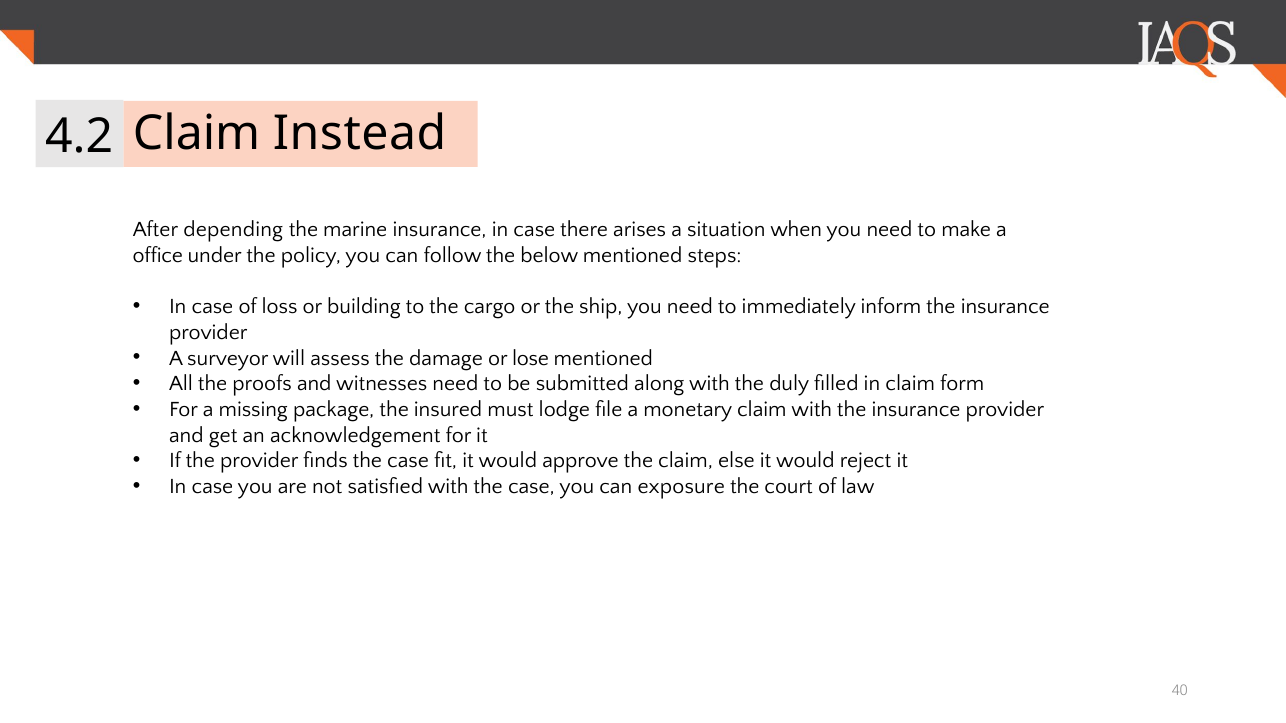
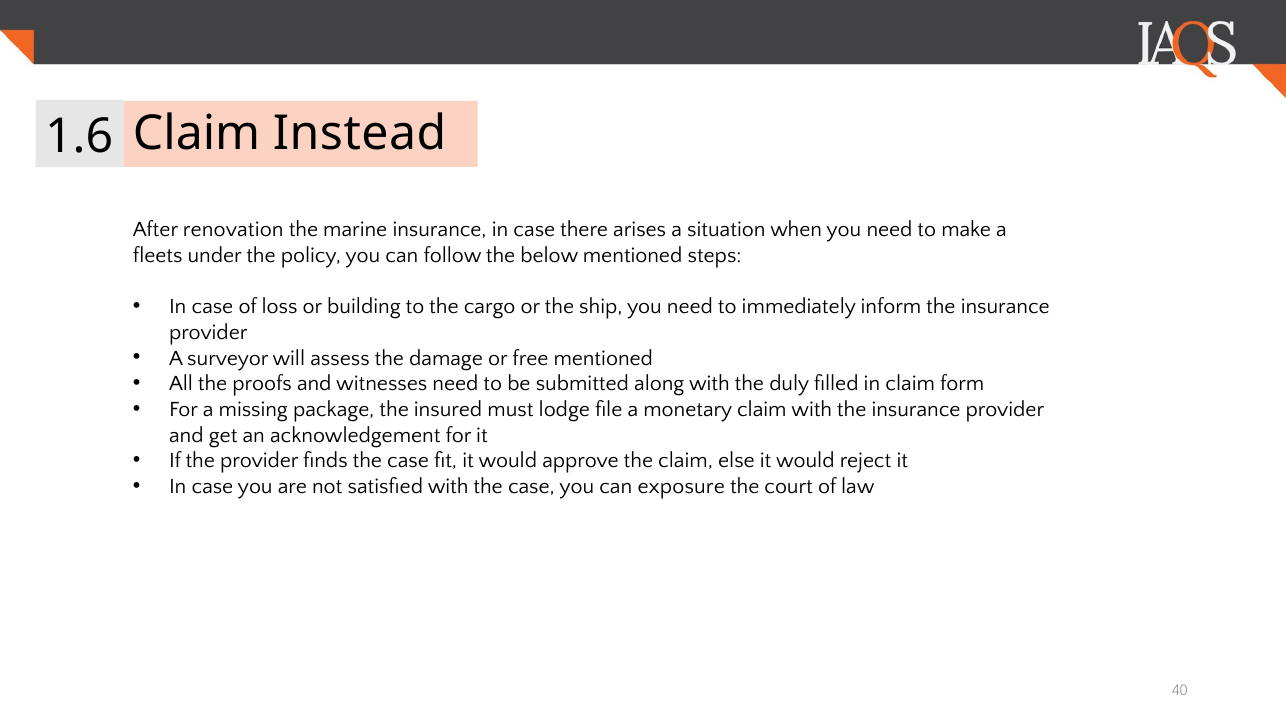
4.2: 4.2 -> 1.6 (79, 137)
depending: depending -> renovation (233, 230)
office: office -> fleets (158, 255)
lose: lose -> free (530, 358)
